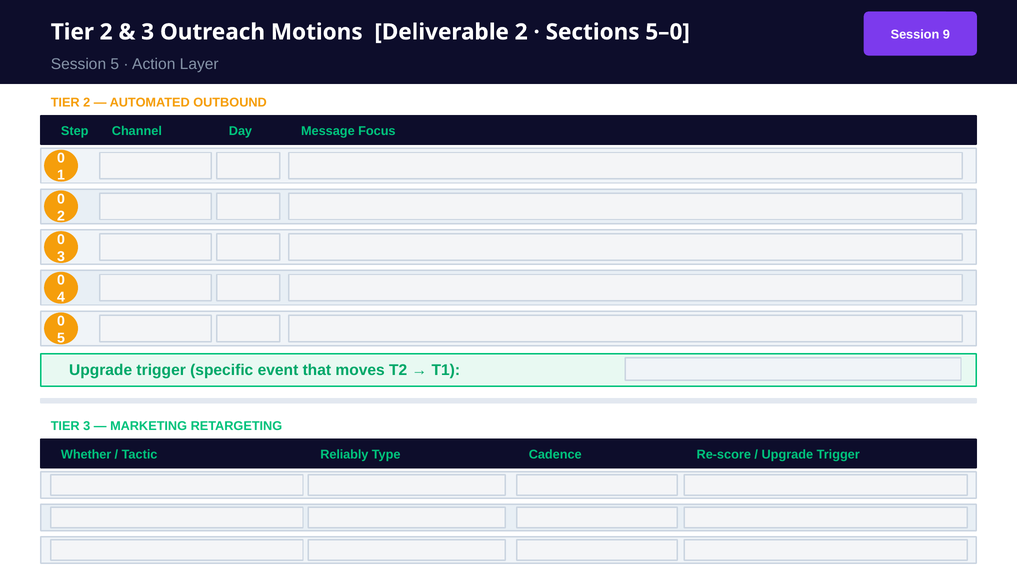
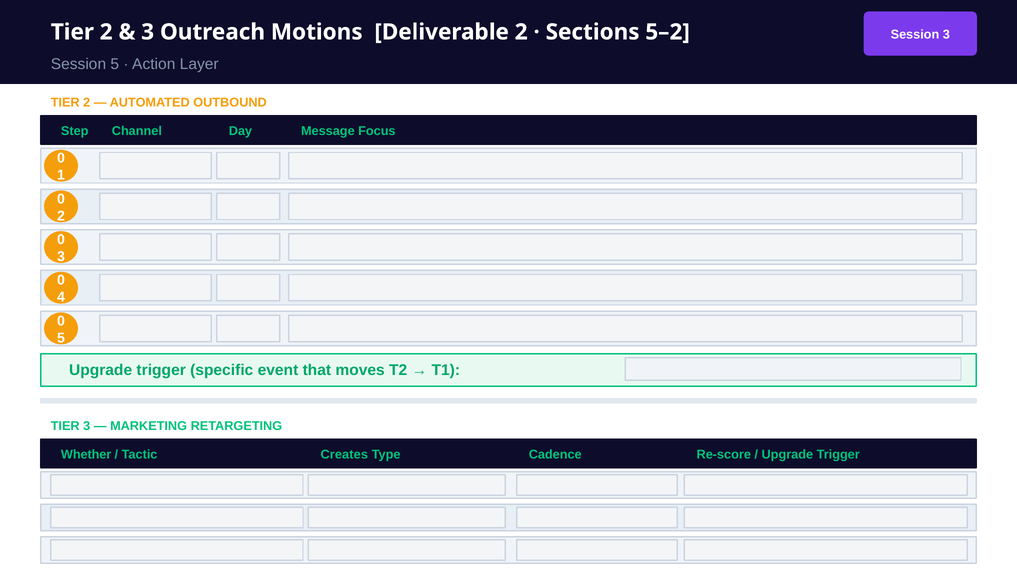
5–0: 5–0 -> 5–2 (668, 32)
Session 9: 9 -> 3 (946, 34)
Reliably: Reliably -> Creates (344, 454)
